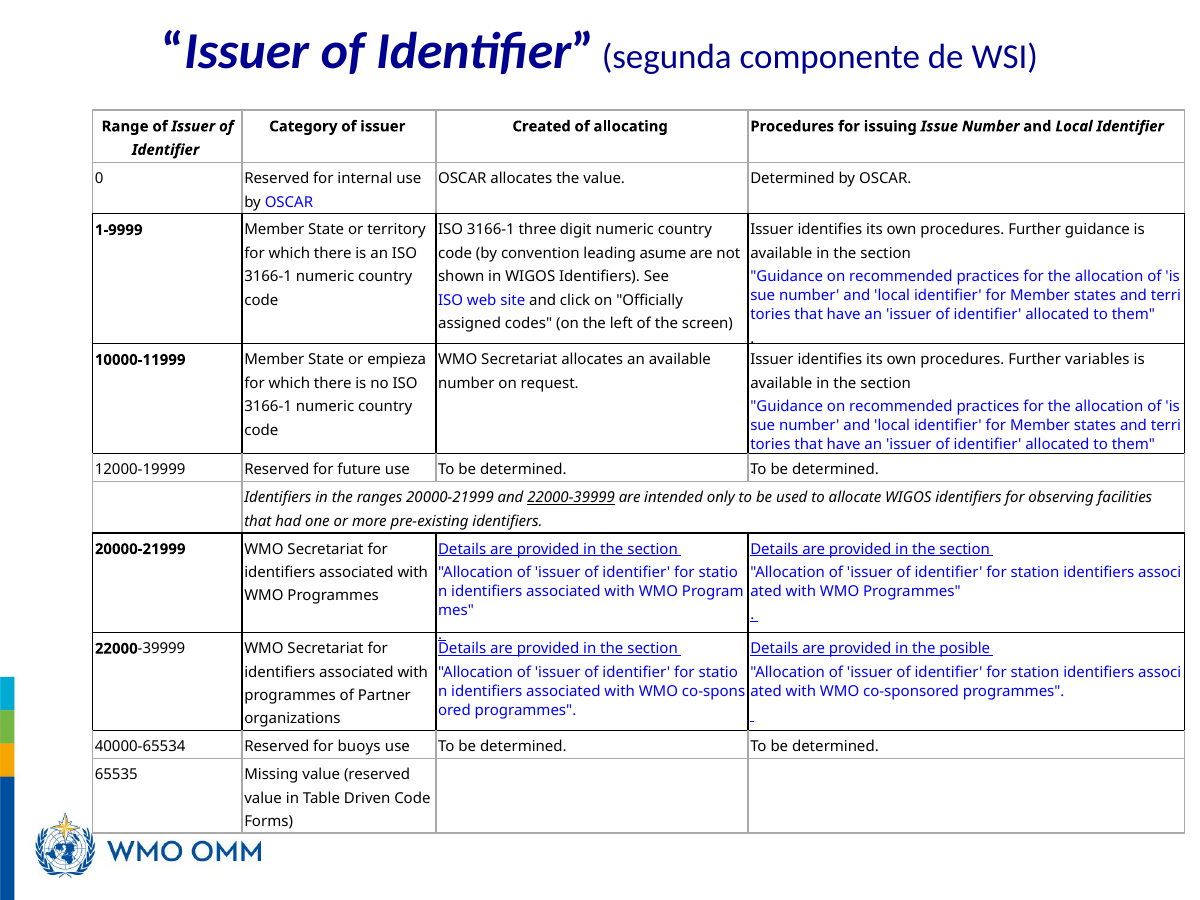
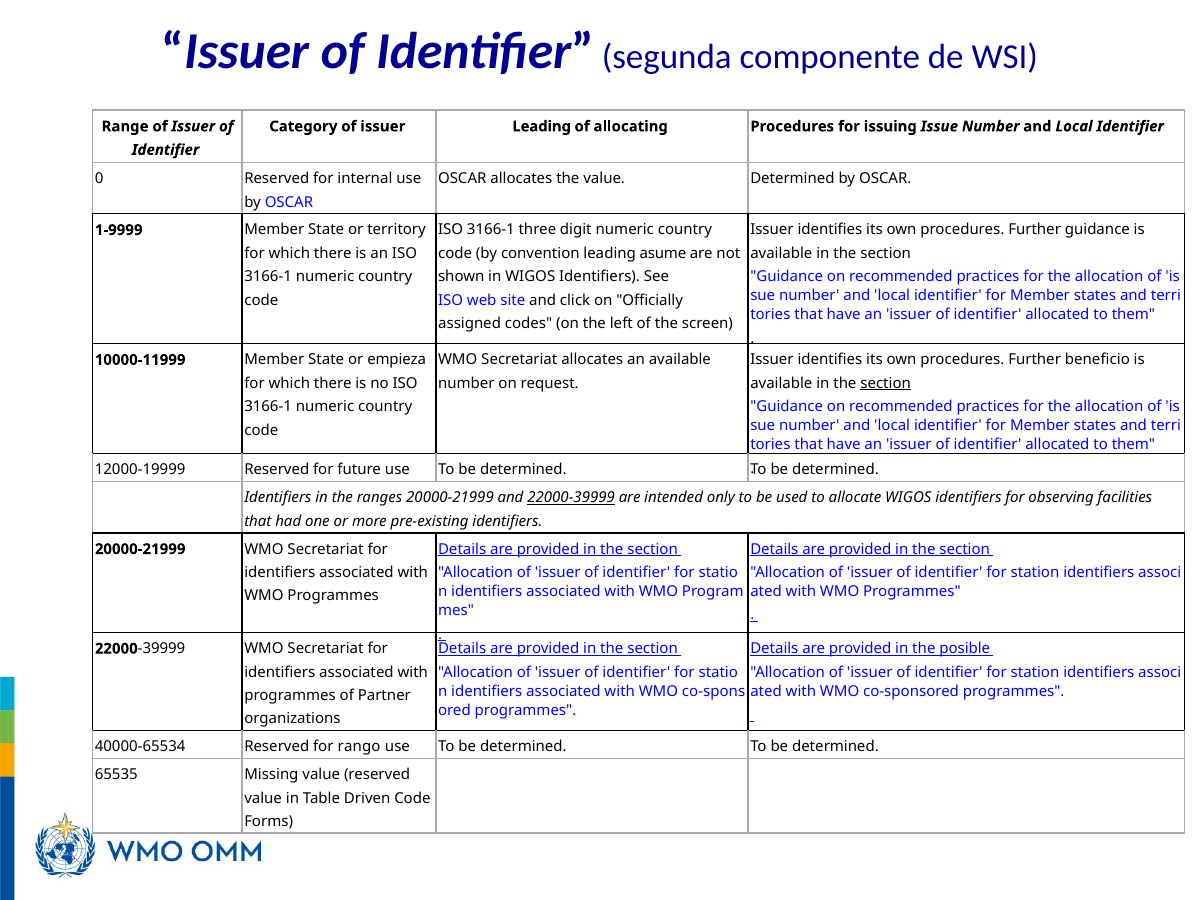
issuer Created: Created -> Leading (542, 126)
variables: variables -> beneficio (1097, 360)
section underline: none -> present (886, 383)
buoys: buoys -> rango (359, 747)
